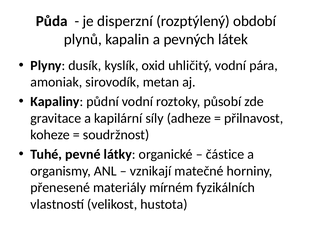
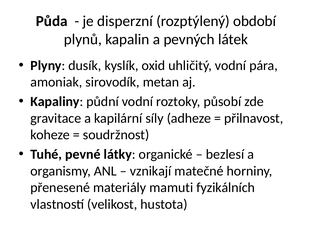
částice: částice -> bezlesí (225, 154)
mírném: mírném -> mamuti (171, 188)
